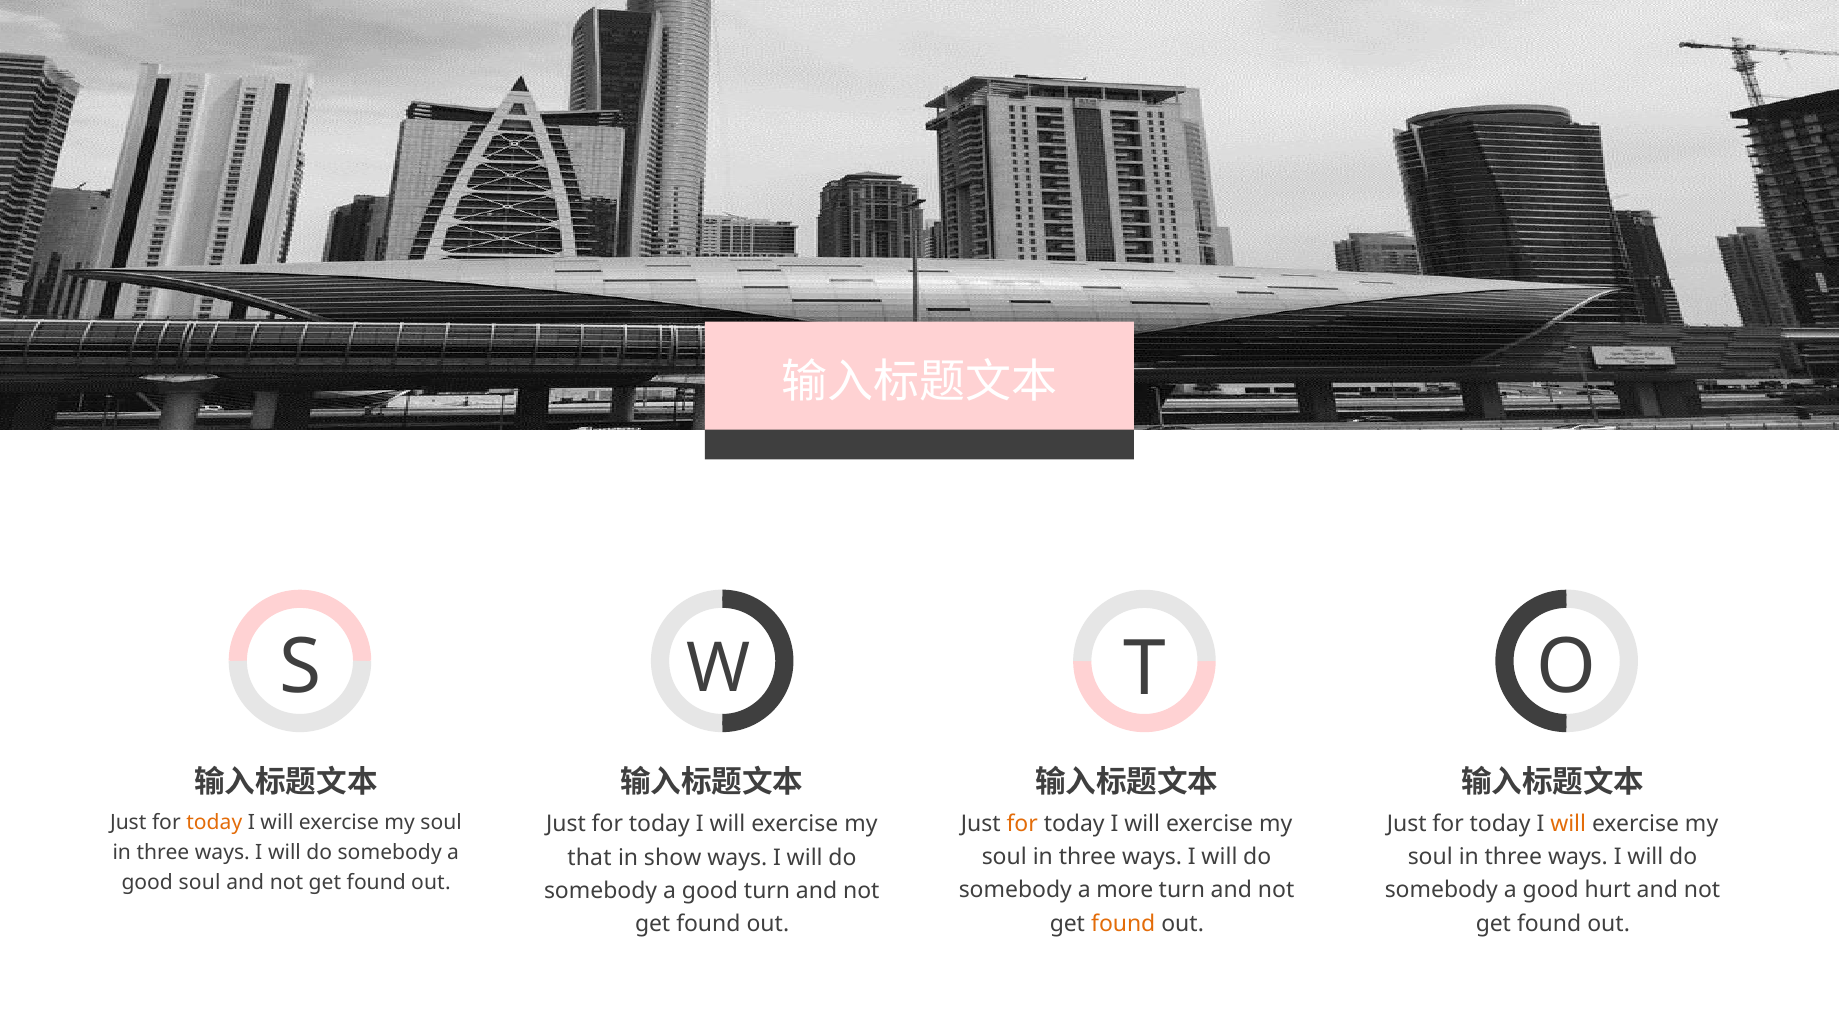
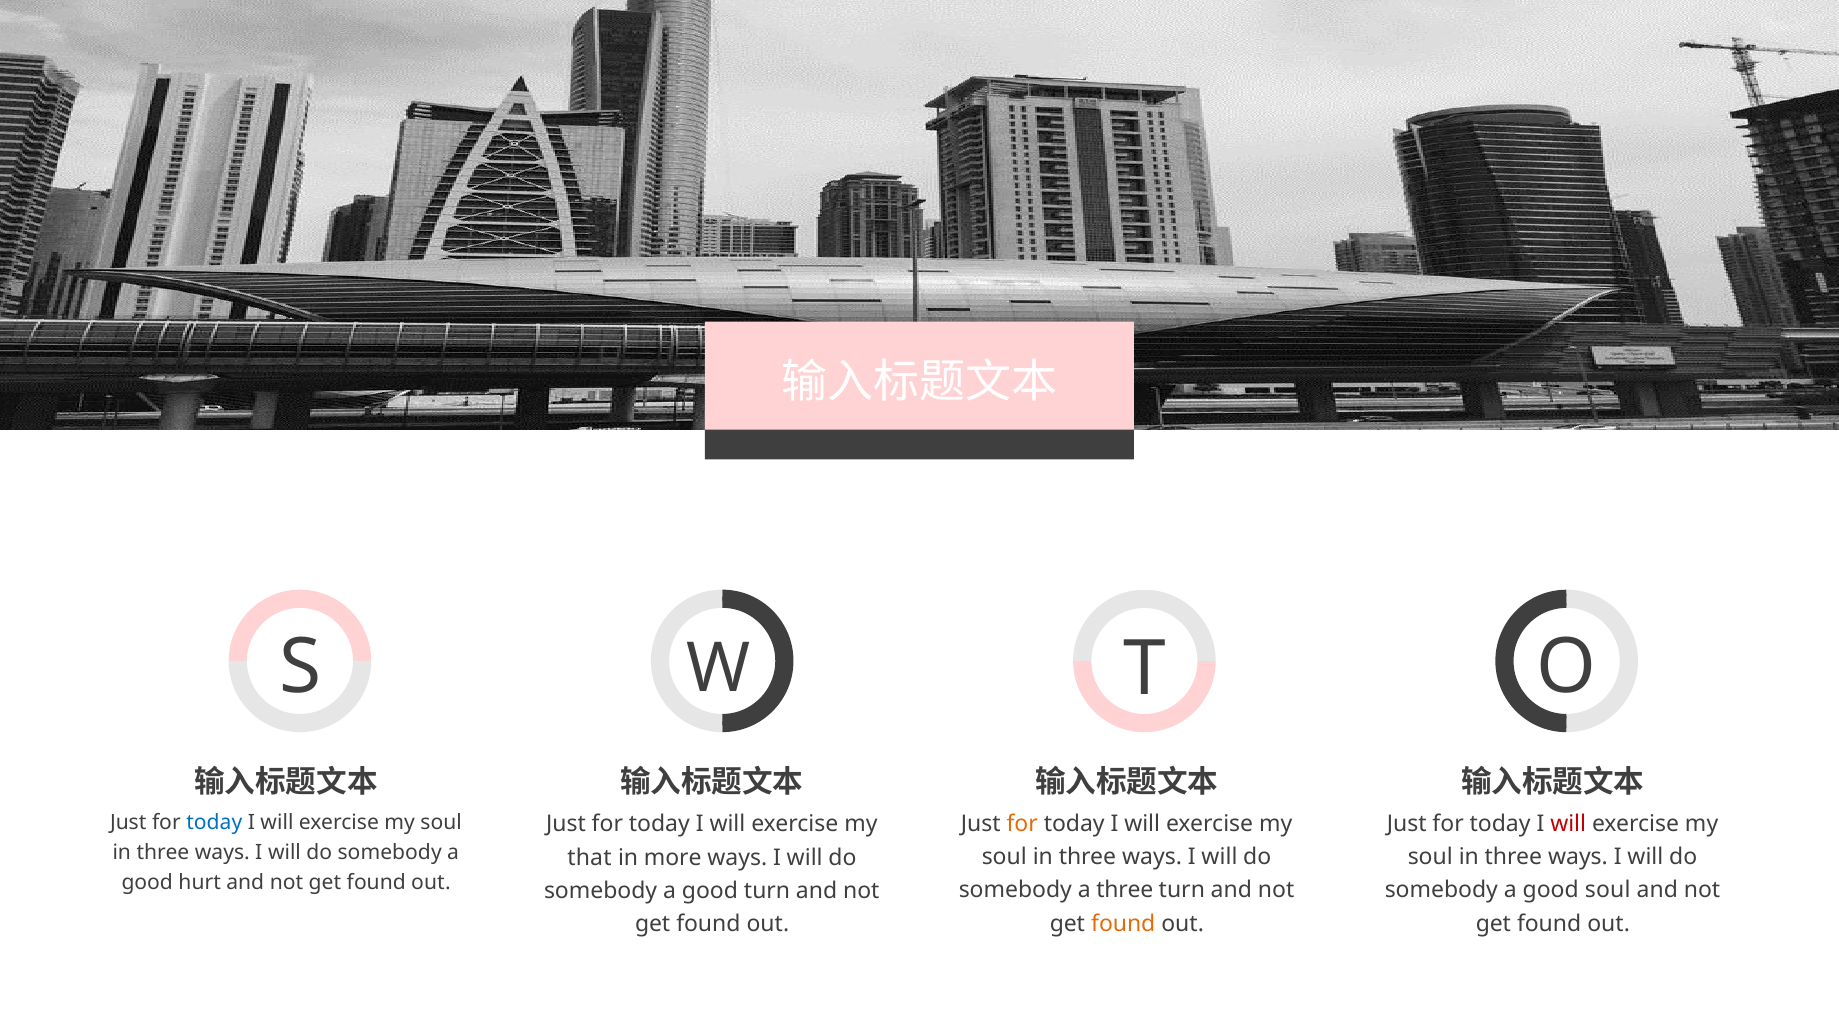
today colour: orange -> blue (214, 823)
will colour: orange -> red (1568, 825)
show: show -> more (673, 858)
good soul: soul -> hurt (200, 883)
a more: more -> three (1125, 891)
good hurt: hurt -> soul (1608, 891)
